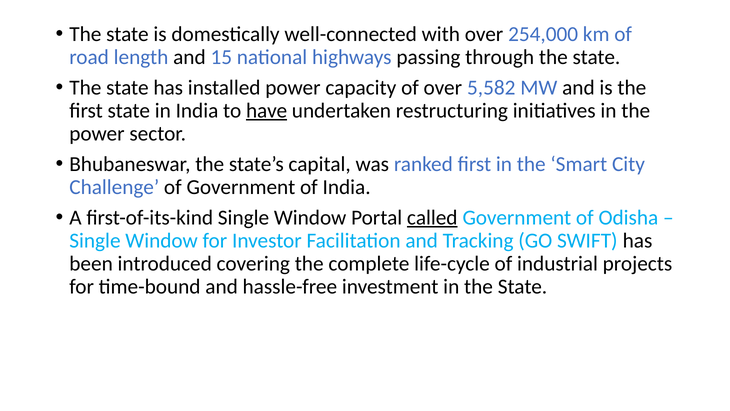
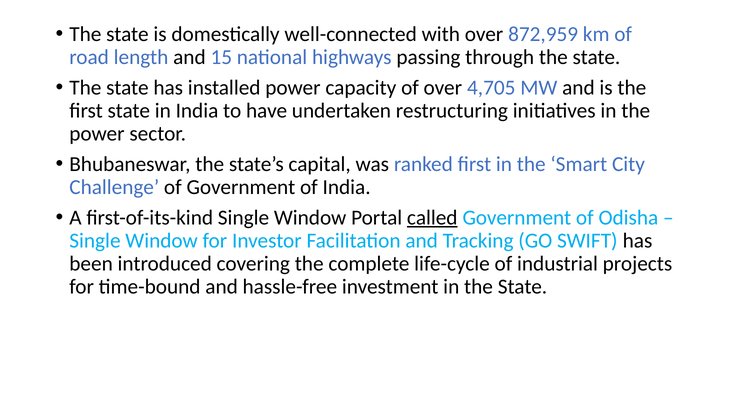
254,000: 254,000 -> 872,959 (543, 34)
5,582: 5,582 -> 4,705 (491, 88)
have underline: present -> none (267, 110)
